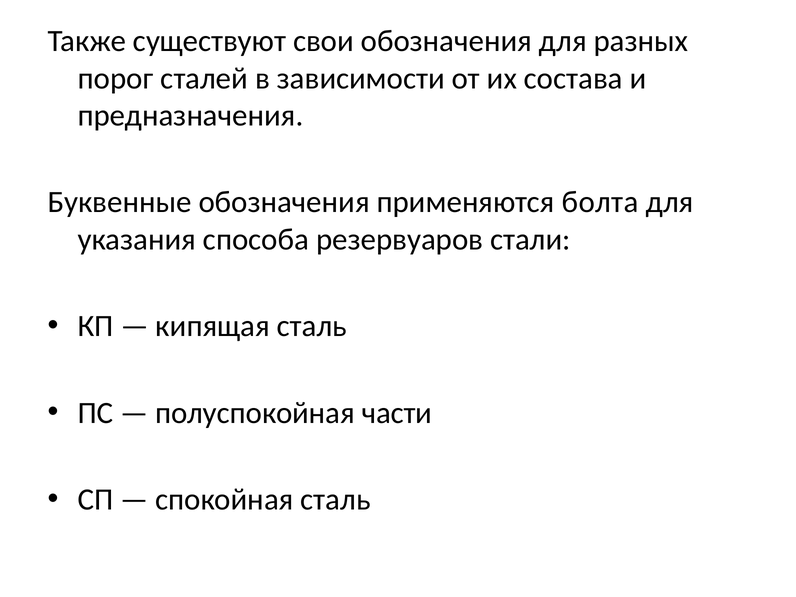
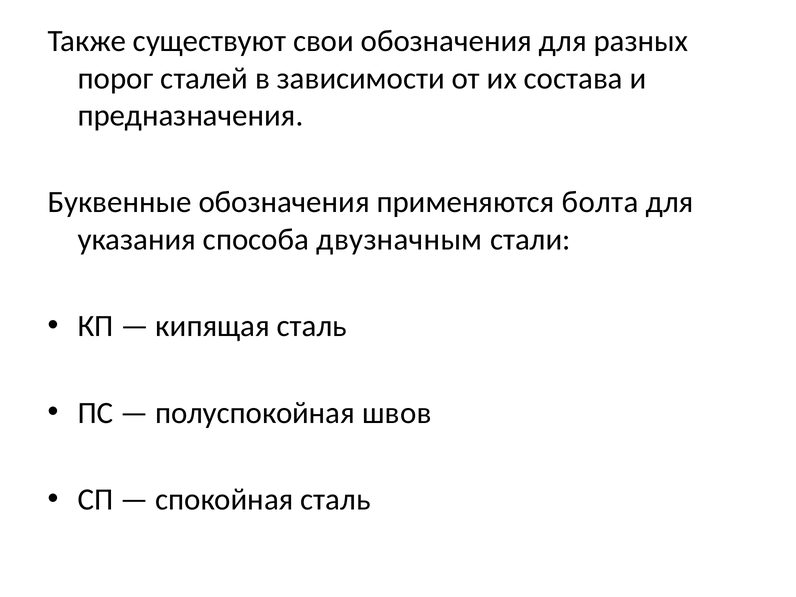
резервуаров: резервуаров -> двузначным (399, 239)
части: части -> швов (397, 413)
